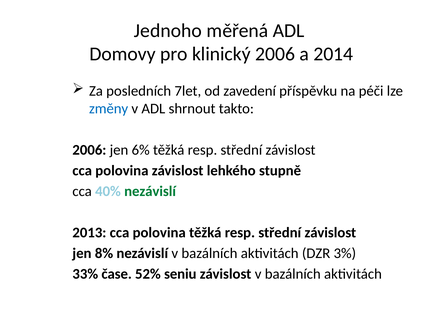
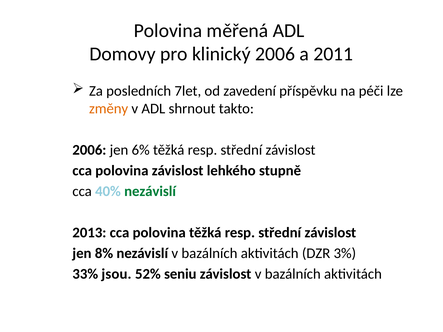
Jednoho: Jednoho -> Polovina (168, 31)
2014: 2014 -> 2011 (333, 54)
změny colour: blue -> orange (109, 109)
čase: čase -> jsou (117, 274)
